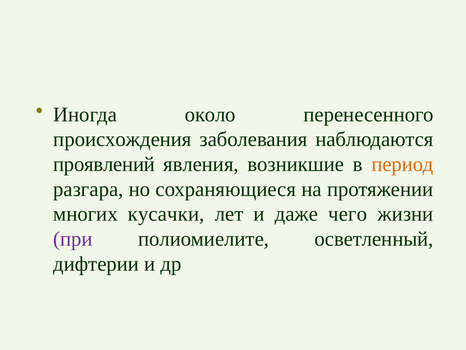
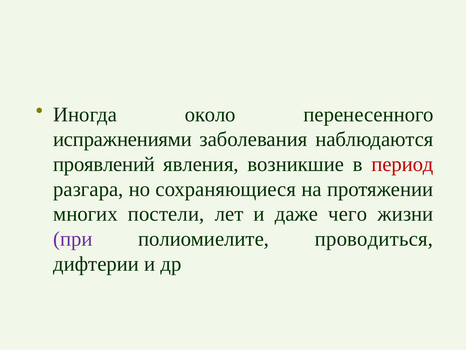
происхождения: происхождения -> испражнениями (122, 139)
период colour: orange -> red (402, 164)
кусачки: кусачки -> постели (166, 214)
осветленный: осветленный -> проводиться (374, 239)
